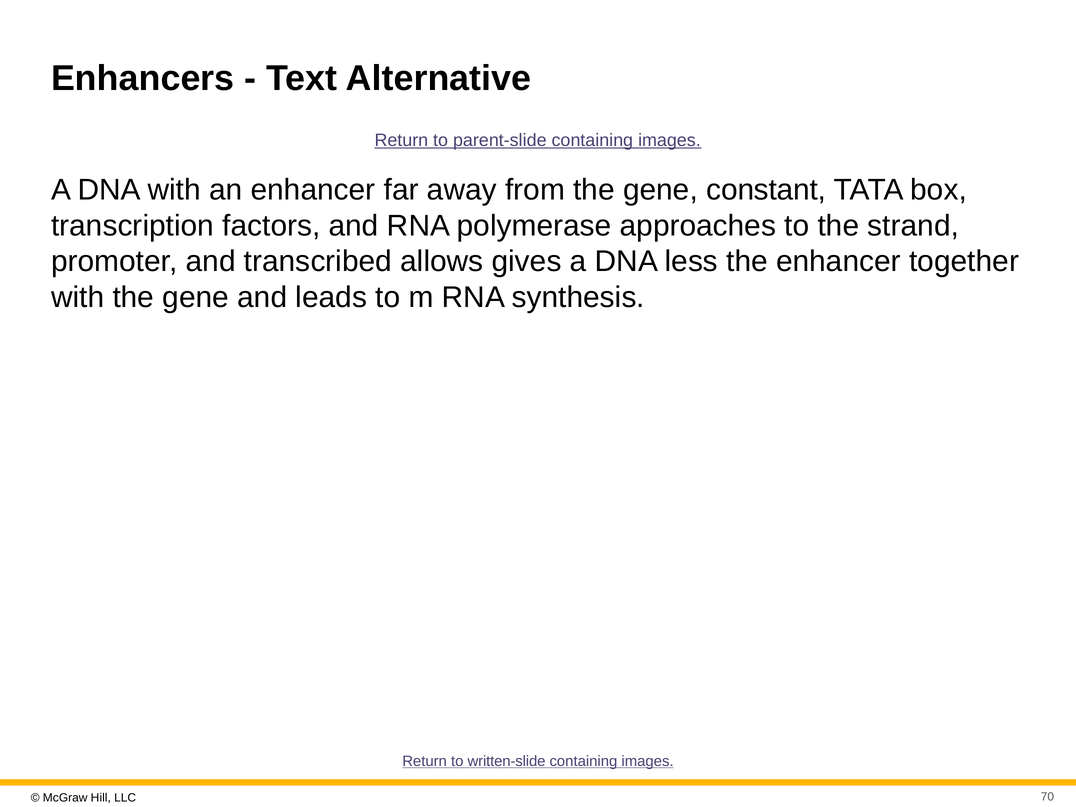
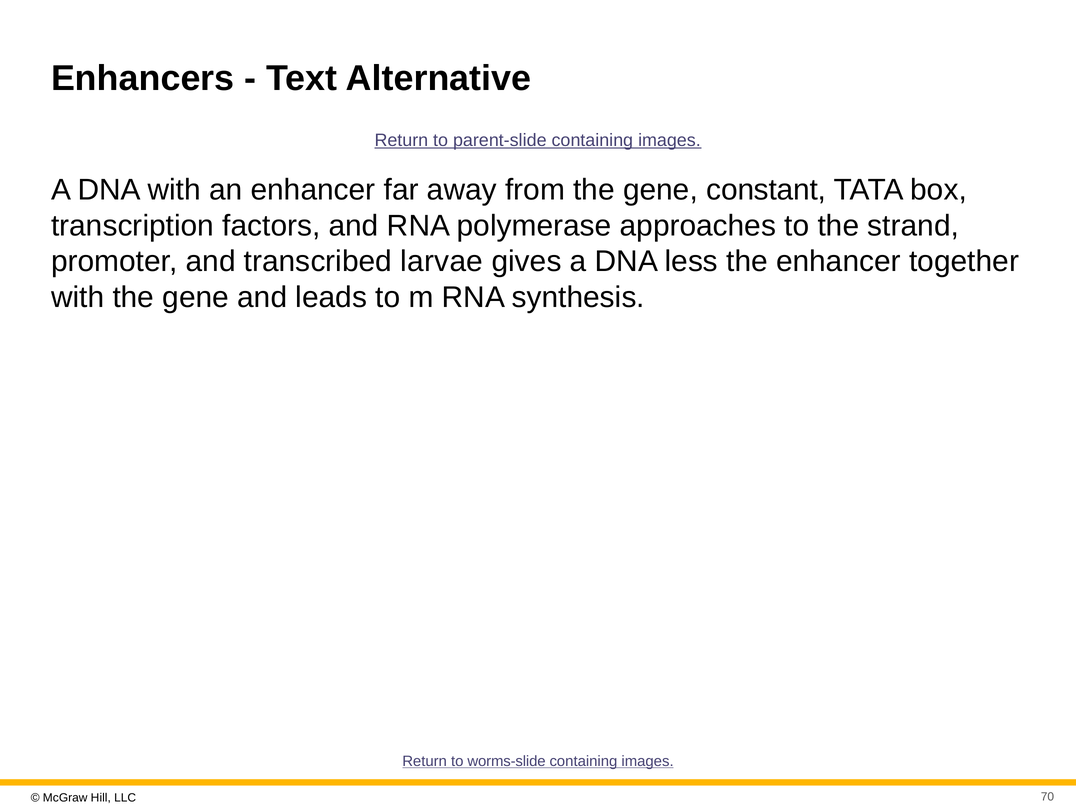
allows: allows -> larvae (442, 262)
written-slide: written-slide -> worms-slide (507, 761)
